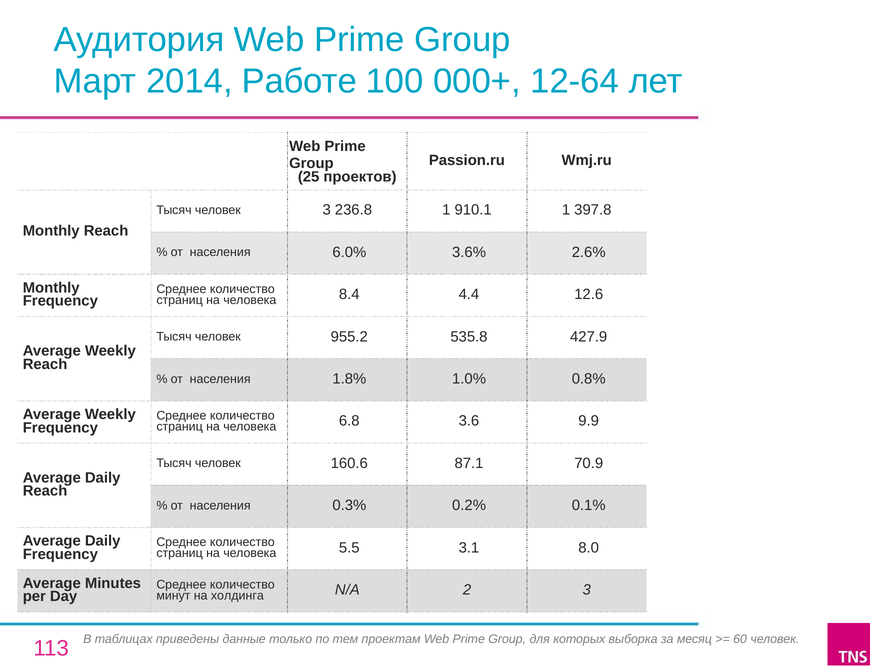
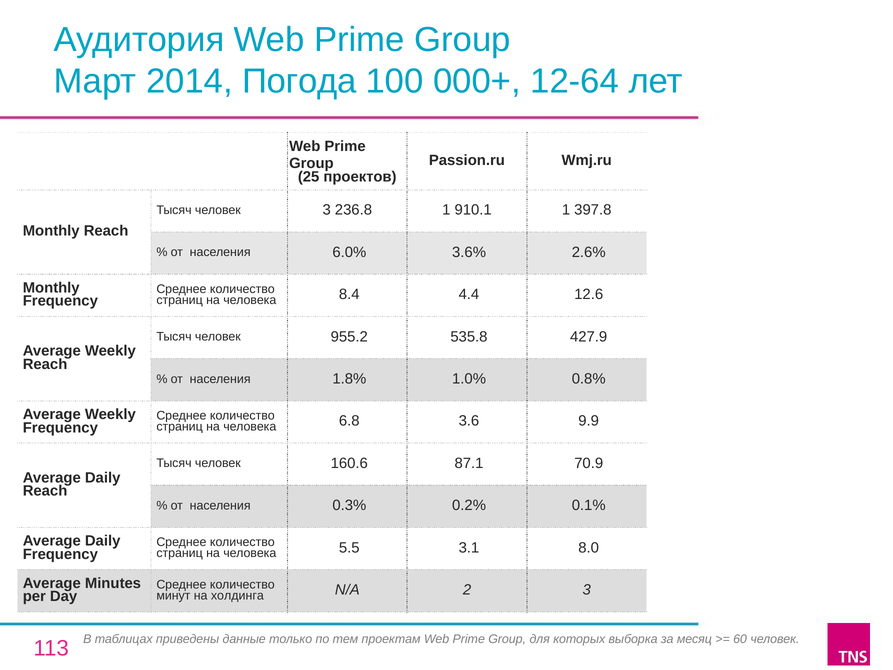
Работе: Работе -> Погода (299, 81)
